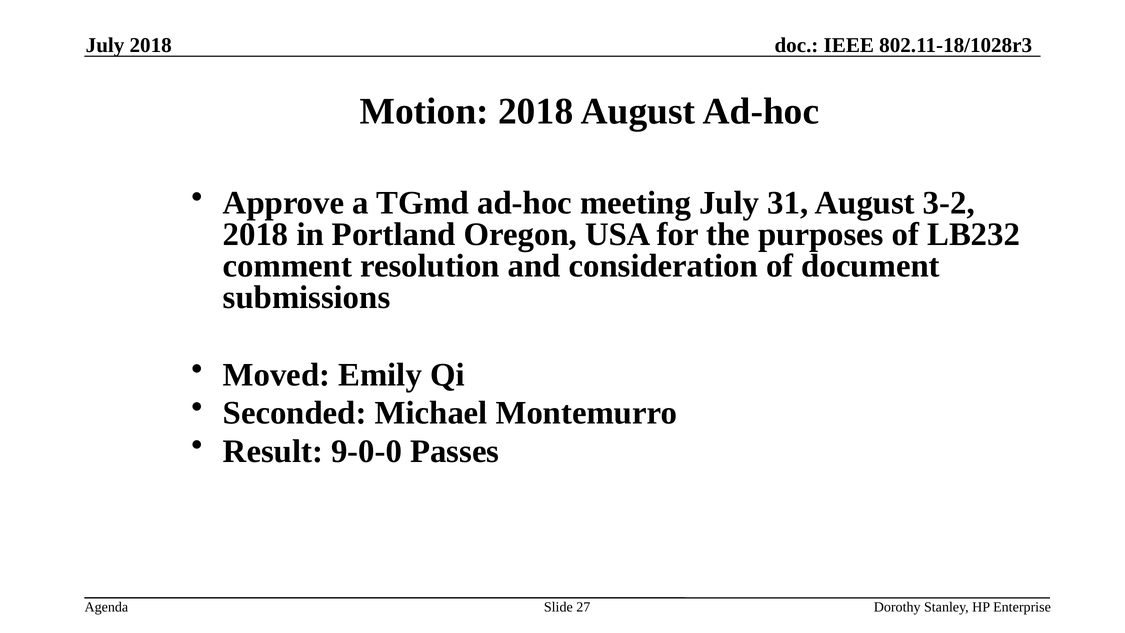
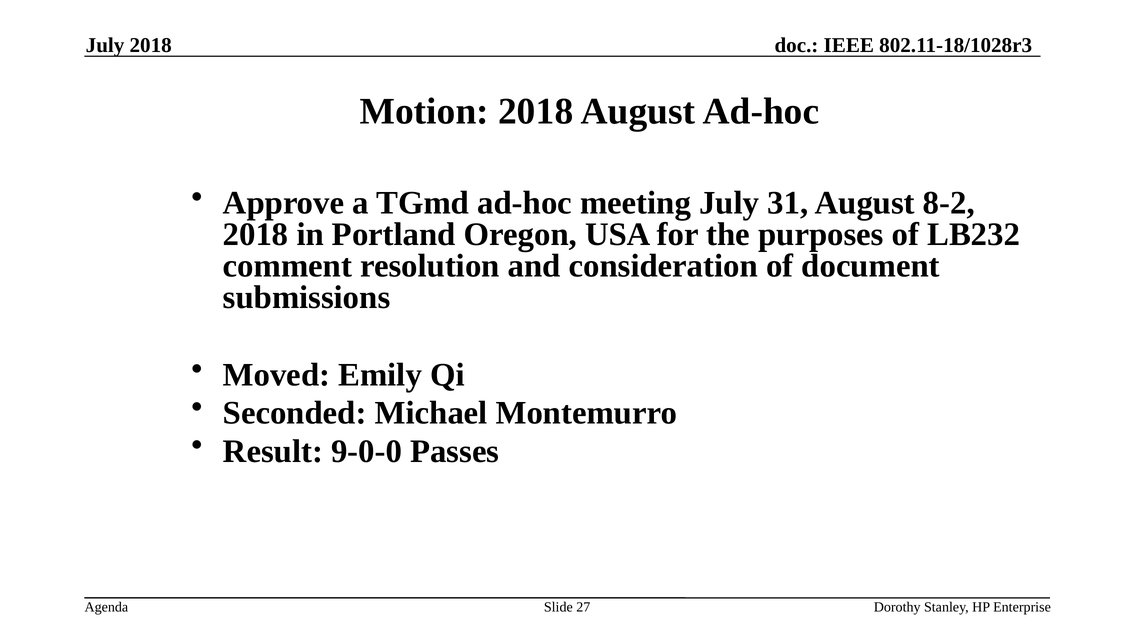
3-2: 3-2 -> 8-2 (949, 203)
